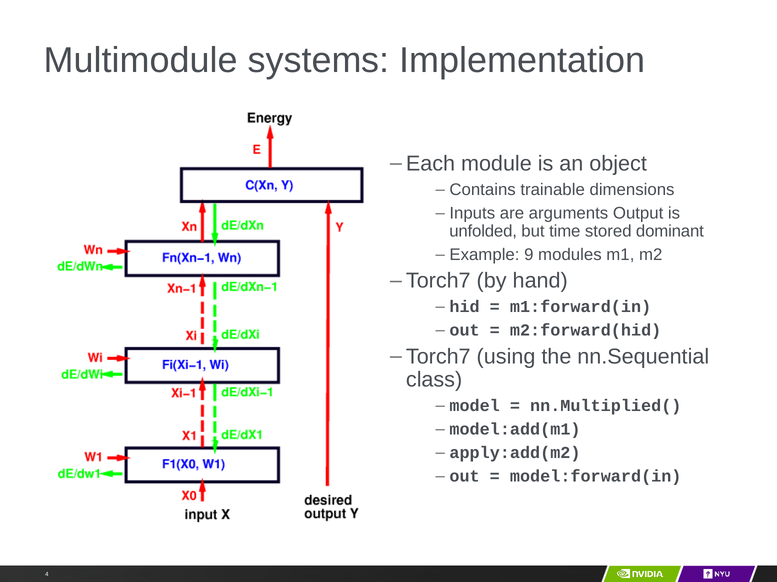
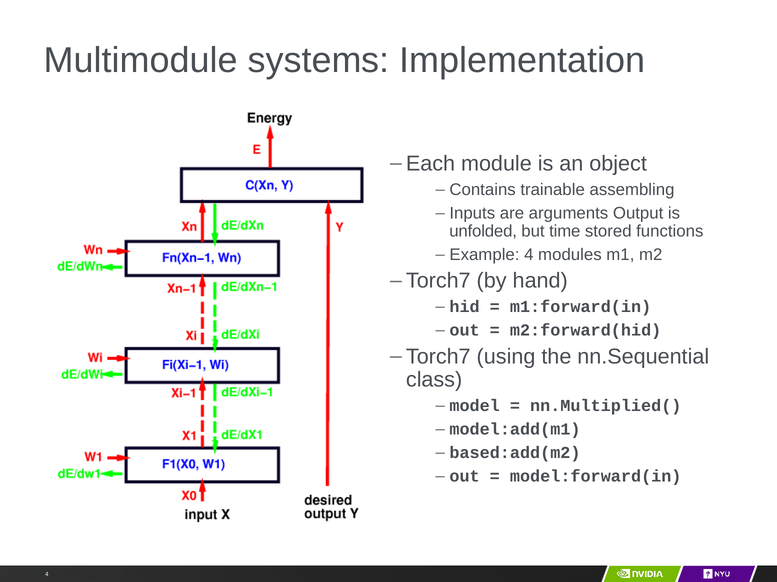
dimensions: dimensions -> assembling (632, 190)
dominant: dominant -> functions (670, 232)
Example 9: 9 -> 4 (529, 255)
apply:add(m2: apply:add(m2 -> based:add(m2 (515, 453)
